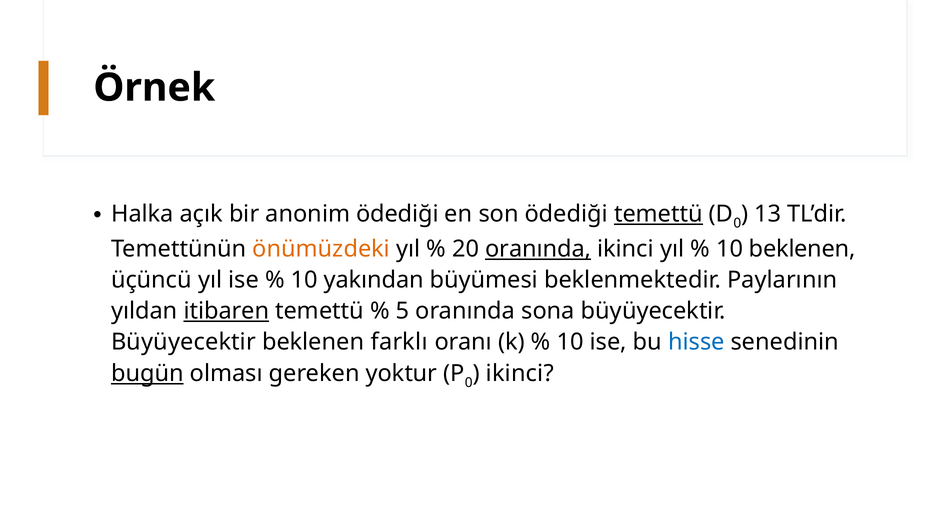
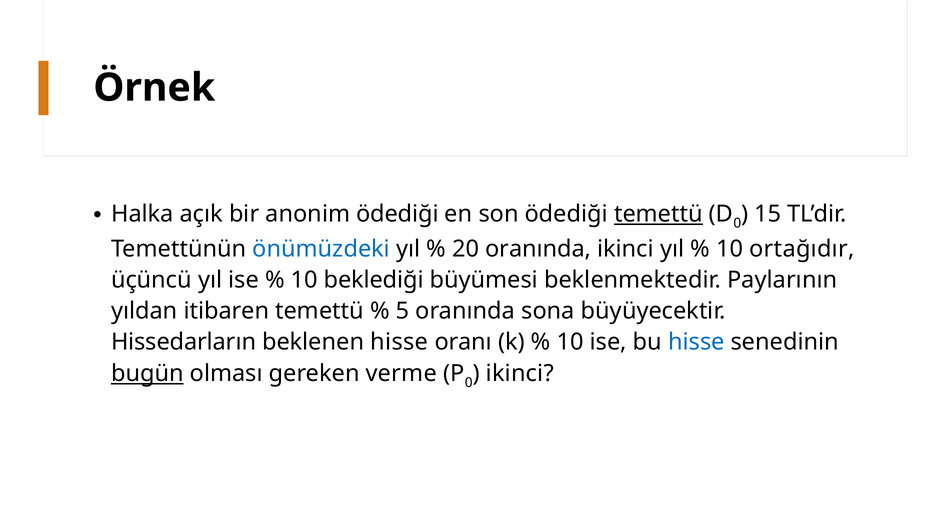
13: 13 -> 15 (768, 214)
önümüzdeki colour: orange -> blue (321, 249)
oranında underline: present -> none (538, 249)
10 beklenen: beklenen -> ortağıdır (802, 249)
yakından: yakından -> beklediği (374, 280)
itibaren underline: present -> none (226, 311)
Büyüyecektir: Büyüyecektir -> Hissedarların (184, 342)
beklenen farklı: farklı -> hisse (399, 342)
yoktur: yoktur -> verme (401, 374)
